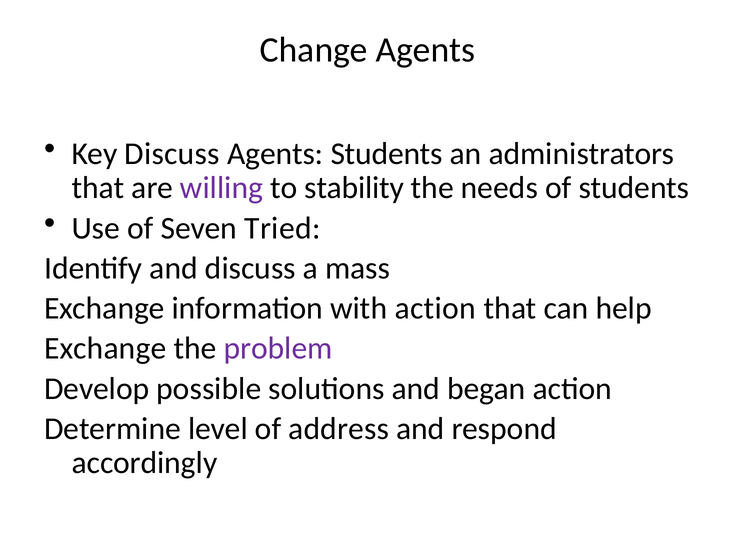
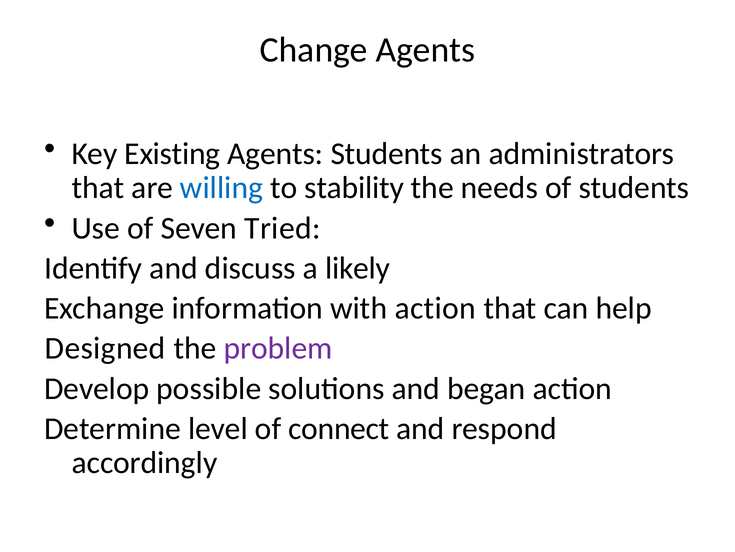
Key Discuss: Discuss -> Existing (172, 154)
willing colour: purple -> blue (222, 188)
mass: mass -> likely (358, 268)
Exchange: Exchange -> Designed (105, 348)
address: address -> connect (339, 428)
